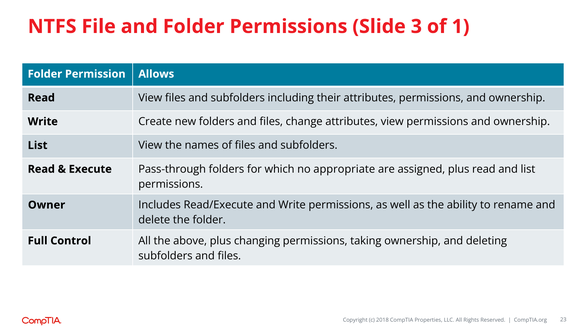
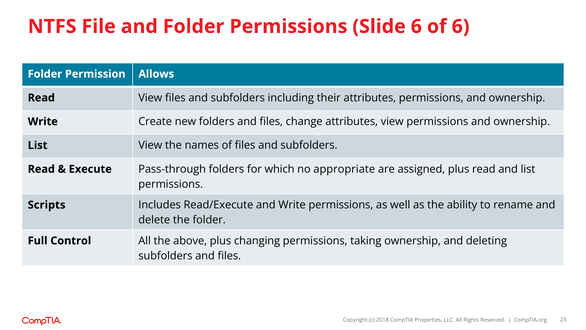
Slide 3: 3 -> 6 (416, 26)
of 1: 1 -> 6 (461, 26)
Owner: Owner -> Scripts (47, 205)
